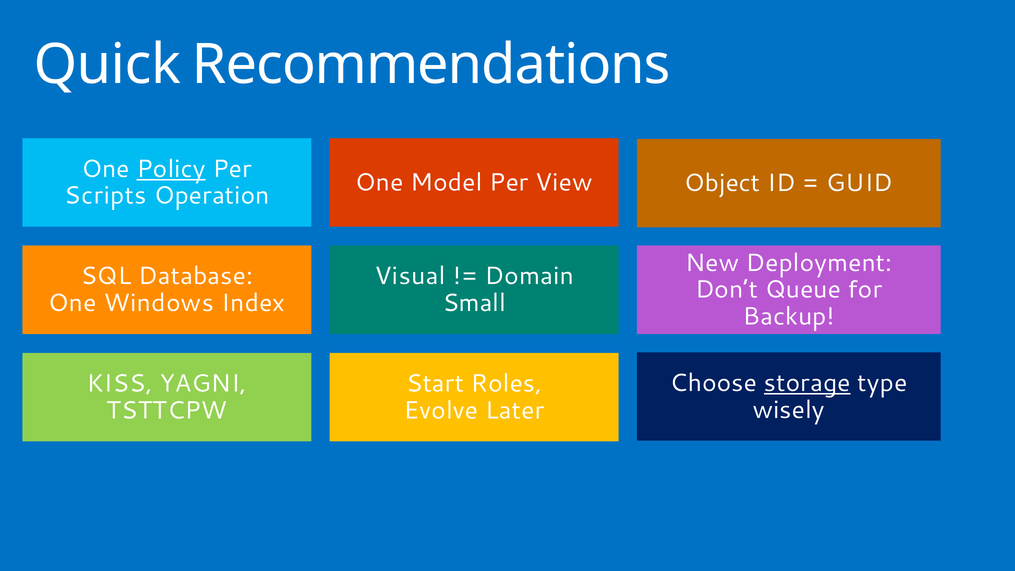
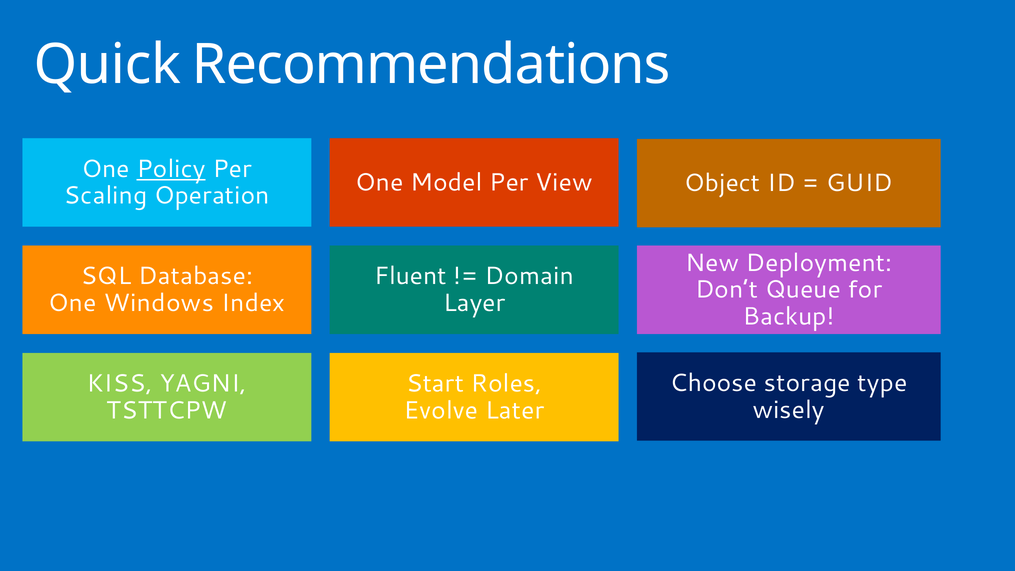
Scripts: Scripts -> Scaling (106, 196)
Visual: Visual -> Fluent (410, 276)
Small: Small -> Layer (474, 303)
storage underline: present -> none (807, 383)
